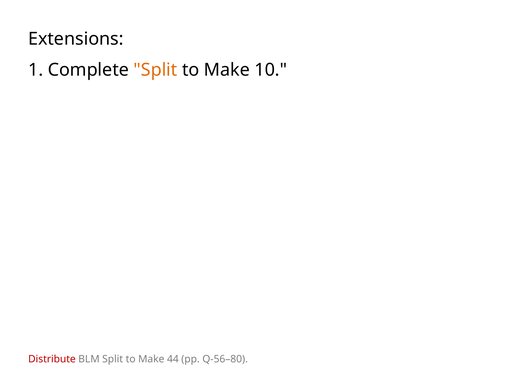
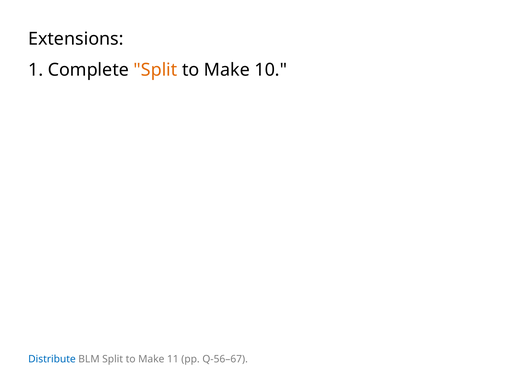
Distribute colour: red -> blue (52, 359)
44: 44 -> 11 (173, 359)
Q-56–80: Q-56–80 -> Q-56–67 (225, 359)
